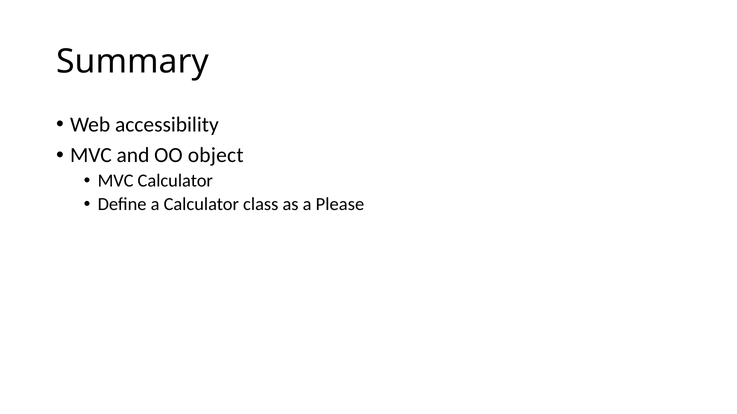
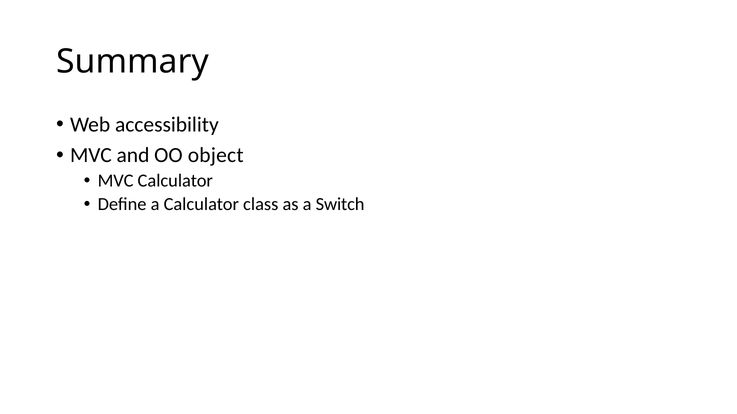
Please: Please -> Switch (340, 205)
